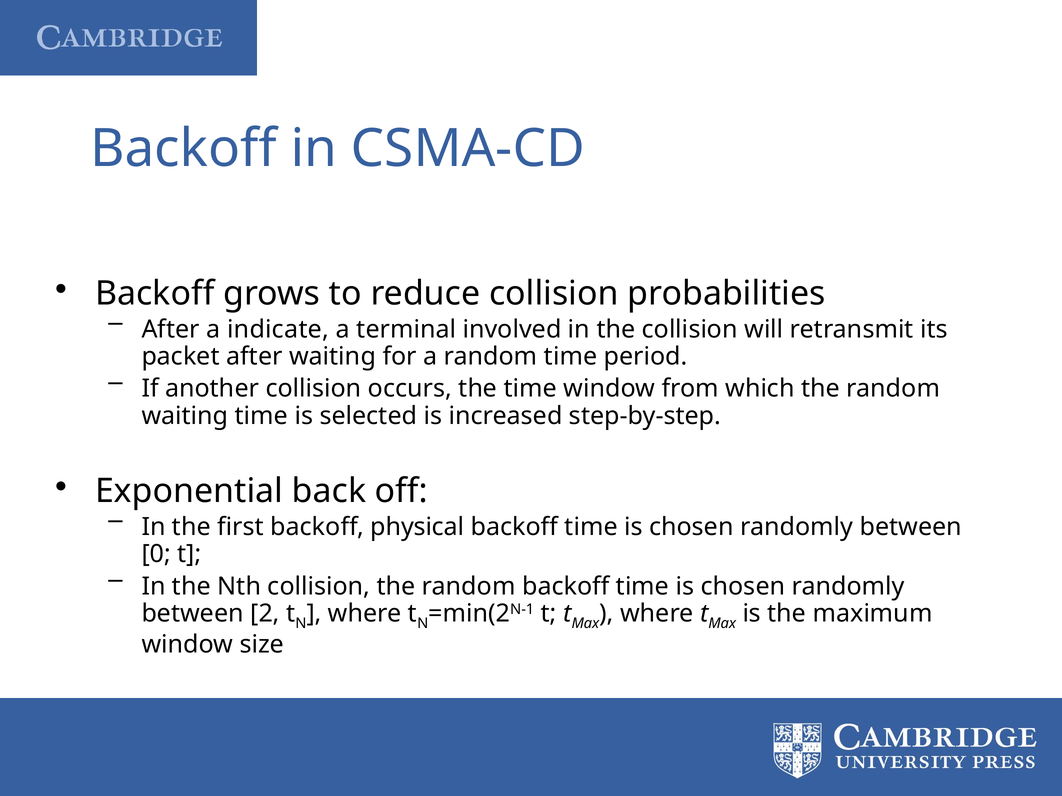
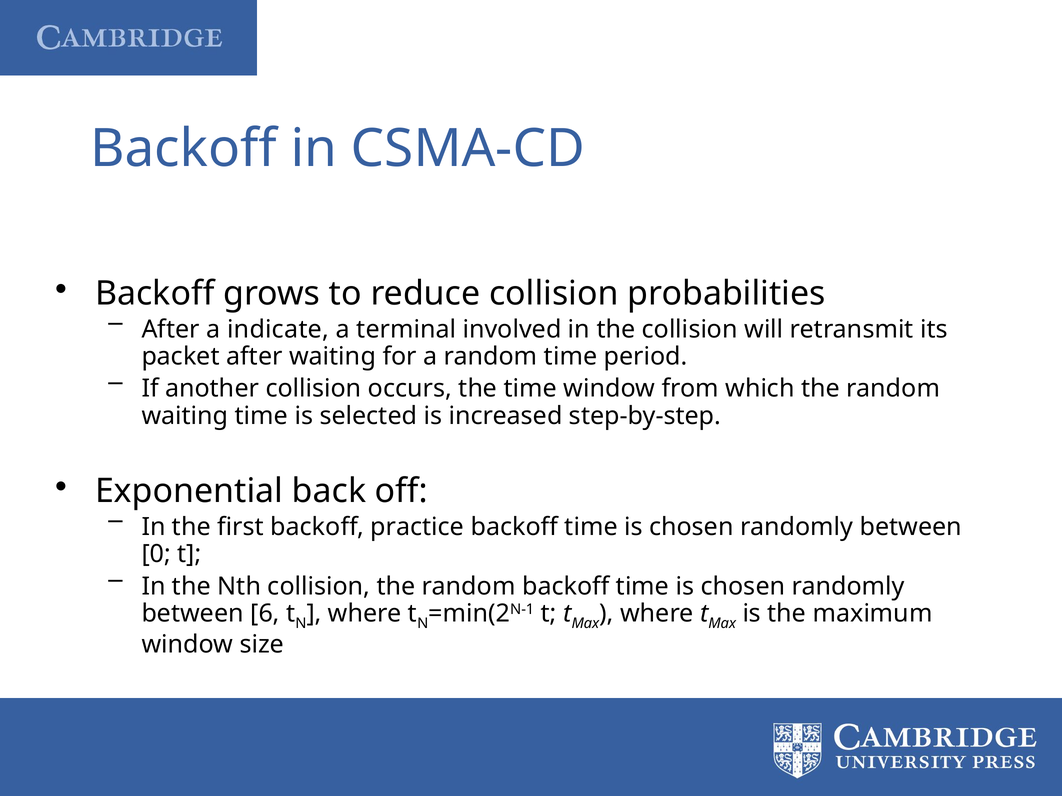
physical: physical -> practice (417, 527)
2: 2 -> 6 (265, 614)
